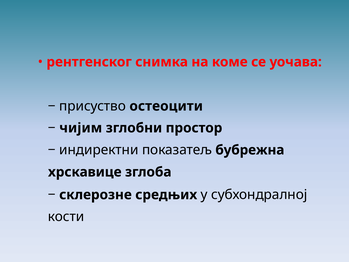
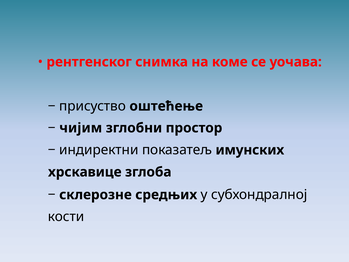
остеоцити: остеоцити -> оштећење (166, 106)
бубрежна: бубрежна -> имунских (250, 150)
